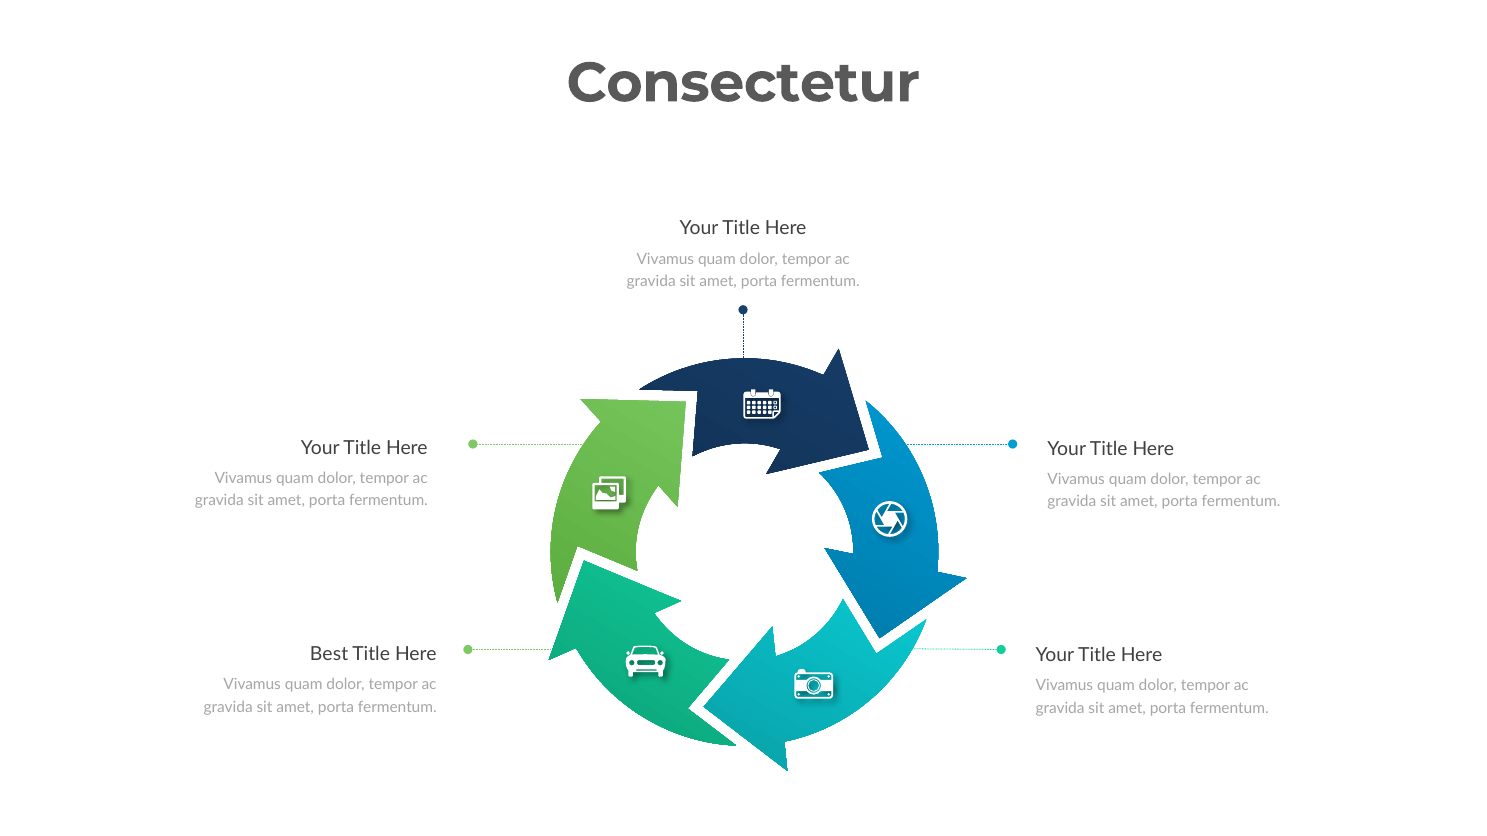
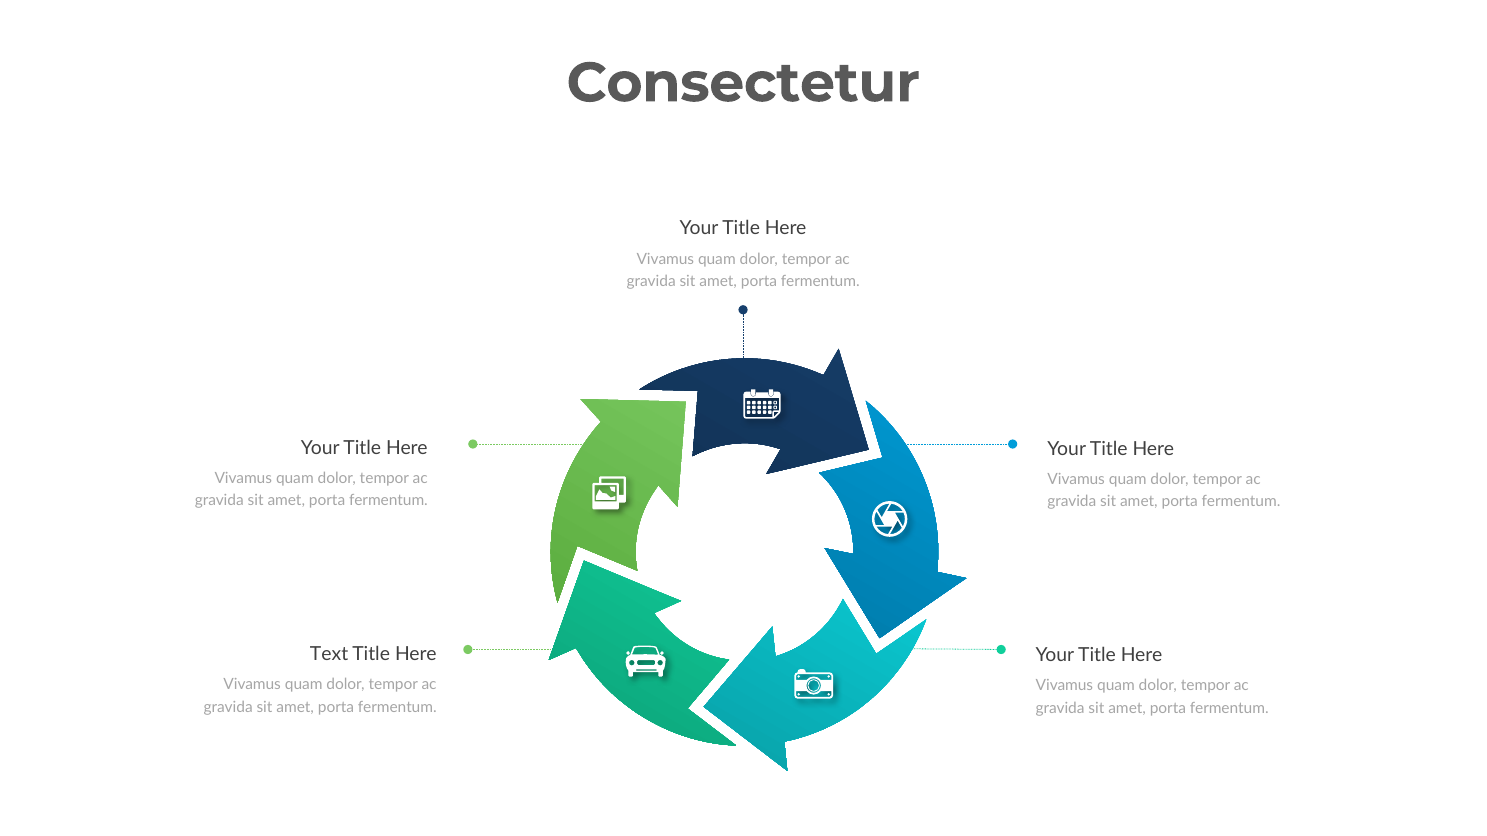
Best: Best -> Text (329, 655)
